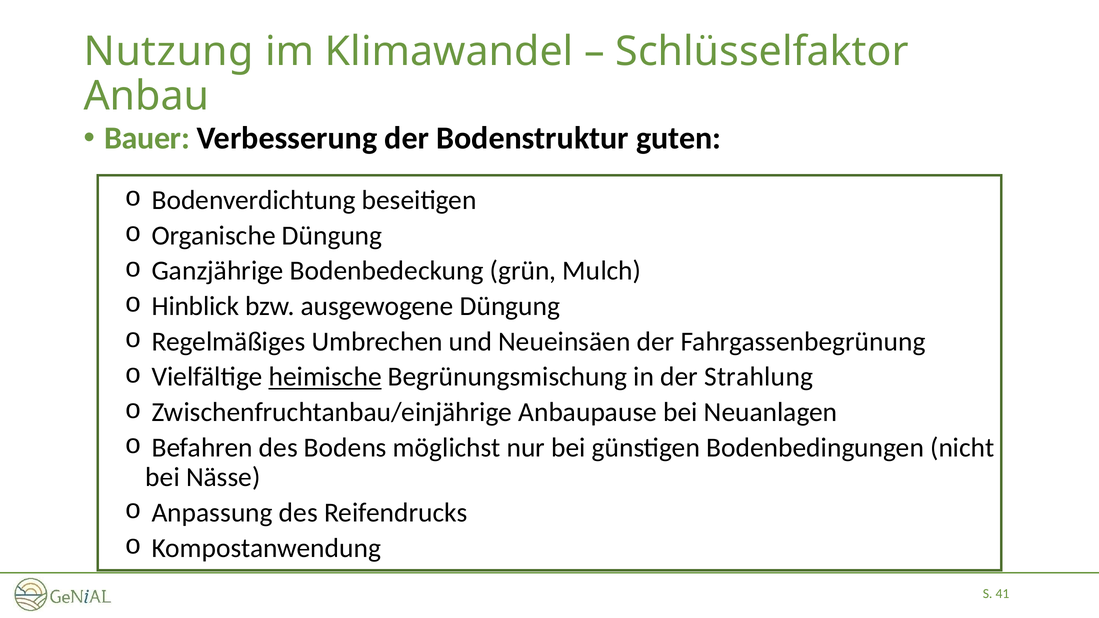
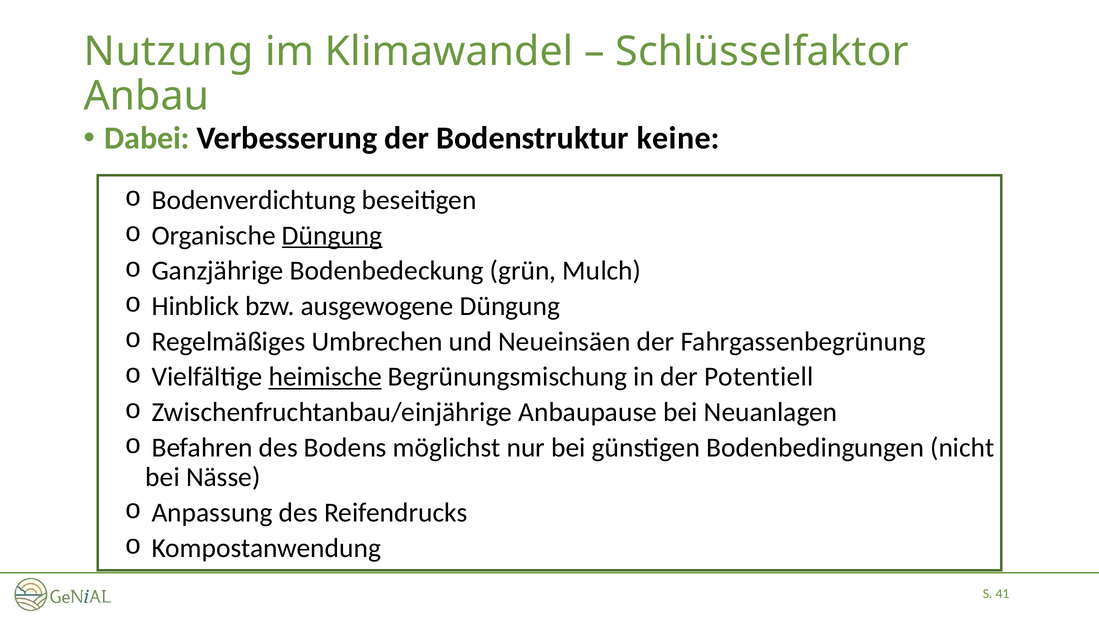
Bauer: Bauer -> Dabei (147, 138)
guten: guten -> keine (678, 138)
Düngung underline: none -> present (332, 236)
Strahlung: Strahlung -> Potentiell (759, 377)
